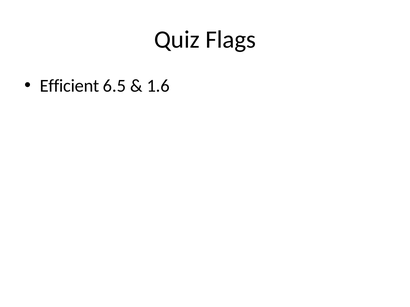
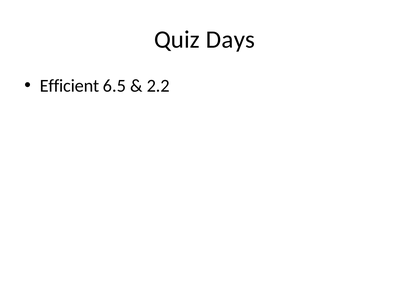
Flags: Flags -> Days (230, 40)
1.6: 1.6 -> 2.2 (158, 86)
